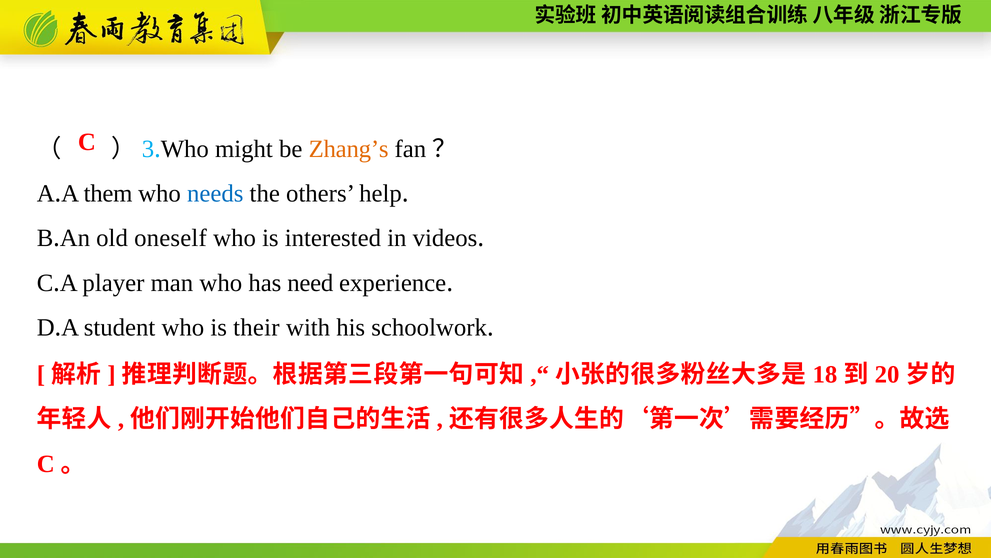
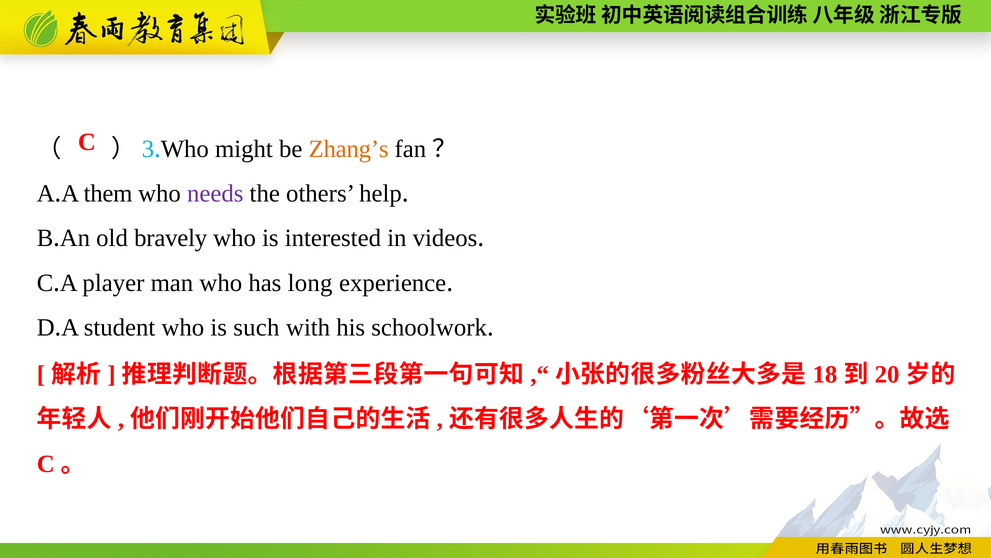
needs colour: blue -> purple (215, 193)
oneself: oneself -> bravely (171, 238)
need: need -> long (310, 283)
their: their -> such (256, 327)
